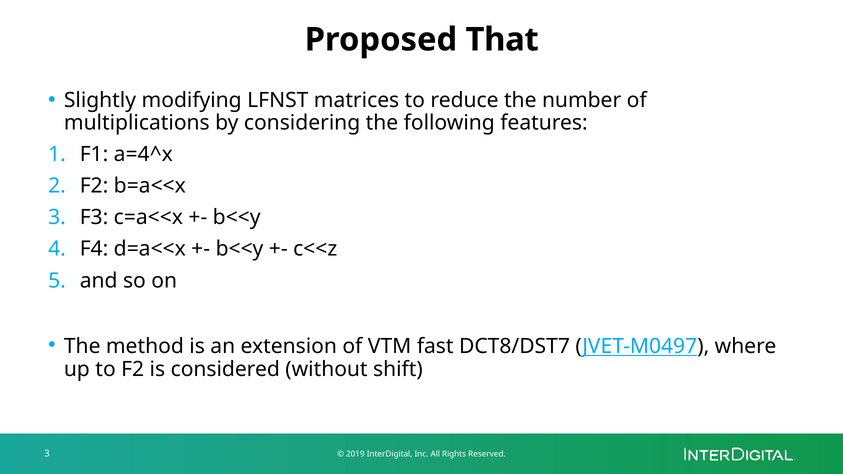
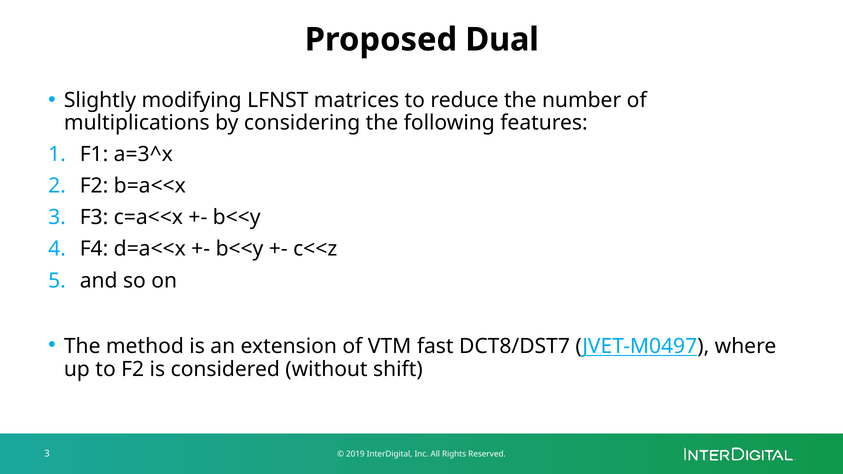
That: That -> Dual (502, 40)
a=4^x: a=4^x -> a=3^x (143, 154)
